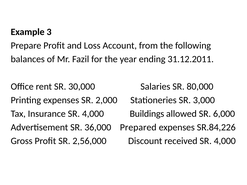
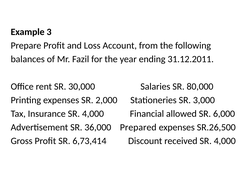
Buildings: Buildings -> Financial (147, 114)
SR.84,226: SR.84,226 -> SR.26,500 (216, 128)
2,56,000: 2,56,000 -> 6,73,414 (90, 141)
